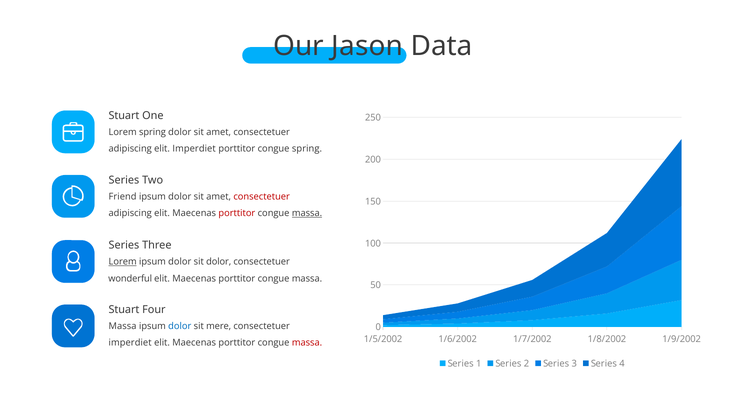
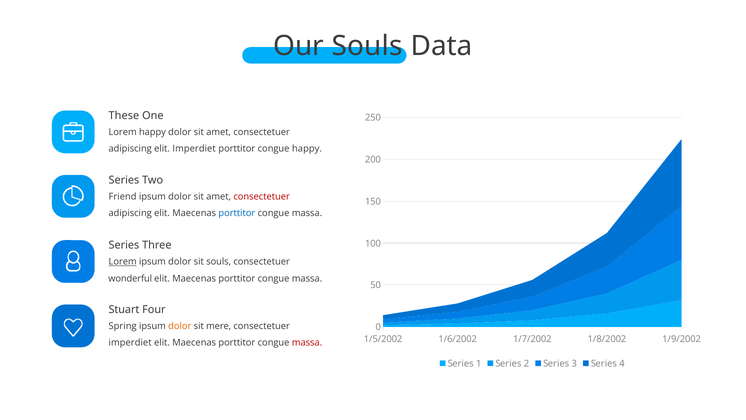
Our Jason: Jason -> Souls (367, 46)
Stuart: Stuart -> These (124, 116)
Lorem spring: spring -> happy (152, 132)
congue spring: spring -> happy (307, 149)
porttitor colour: red -> blue (237, 213)
massa underline: present -> none (307, 213)
sit dolor: dolor -> souls (219, 261)
Massa: Massa -> Spring (123, 326)
dolor colour: blue -> orange (180, 326)
